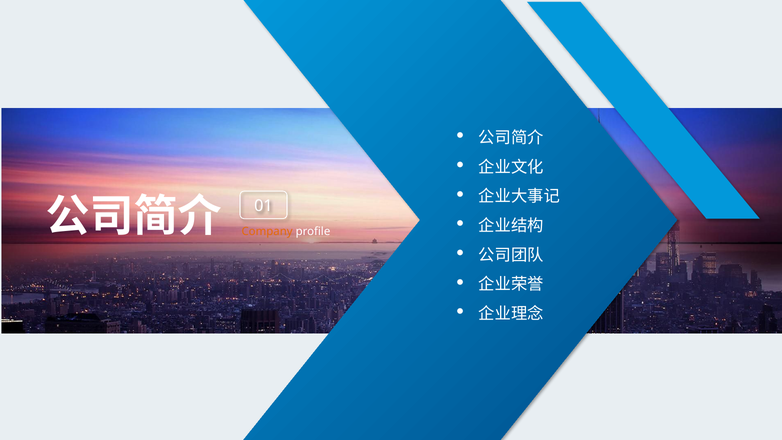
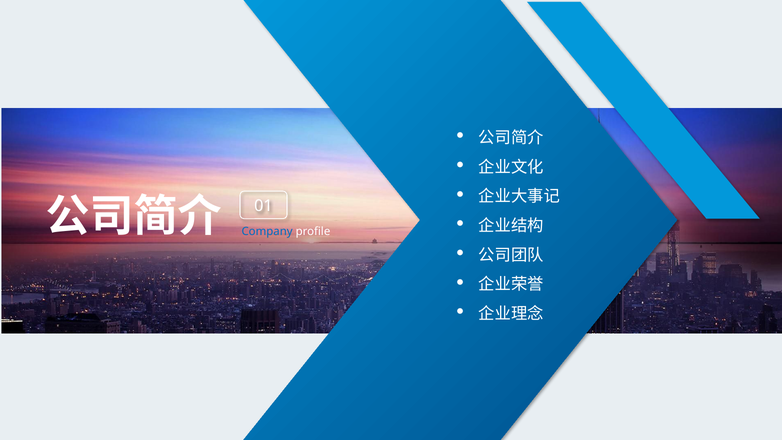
Company colour: orange -> blue (267, 232)
